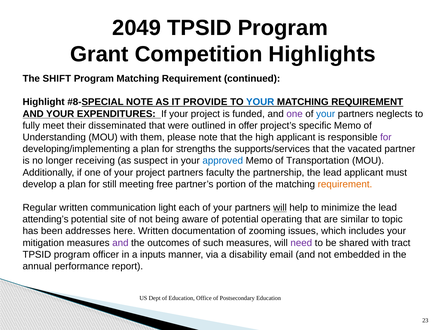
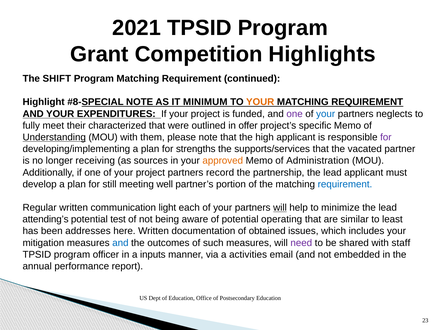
2049: 2049 -> 2021 (137, 28)
PROVIDE: PROVIDE -> MINIMUM (205, 102)
YOUR colour: blue -> orange (260, 102)
disseminated: disseminated -> characterized (117, 125)
Understanding underline: none -> present (54, 137)
suspect: suspect -> sources (151, 160)
approved colour: blue -> orange (223, 160)
Transportation: Transportation -> Administration (318, 160)
faculty: faculty -> record (220, 172)
free: free -> well (165, 184)
requirement colour: orange -> blue (345, 184)
site: site -> test (118, 219)
topic: topic -> least (392, 219)
zooming: zooming -> obtained (267, 231)
and colour: purple -> blue (120, 242)
tract: tract -> staff (401, 242)
disability: disability -> activities (248, 254)
